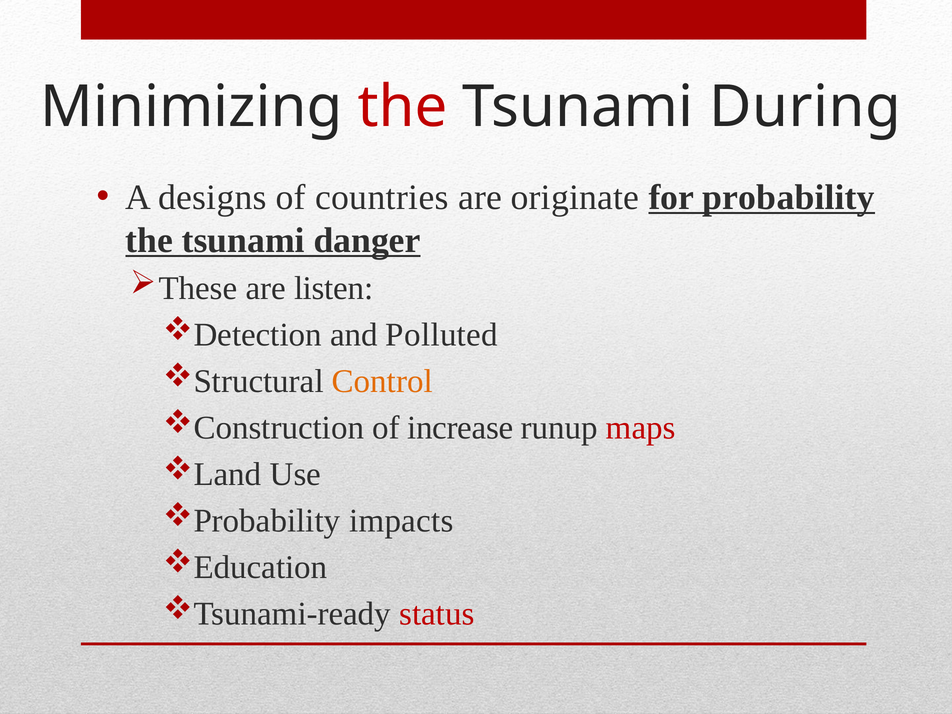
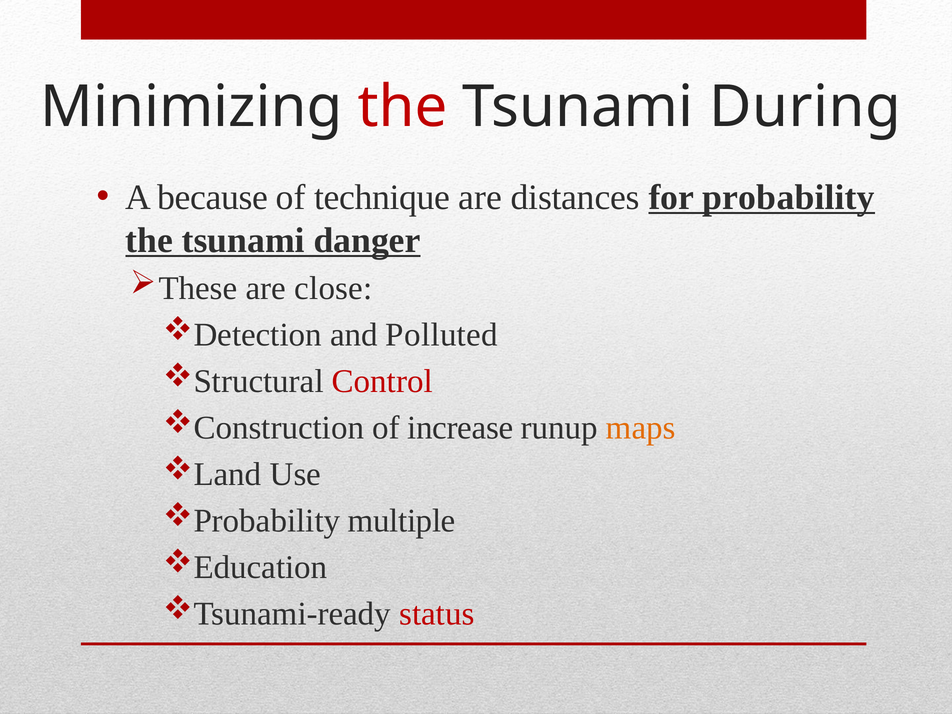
designs: designs -> because (213, 197)
countries: countries -> technique (382, 197)
originate: originate -> distances (575, 197)
listen: listen -> close (333, 288)
Control colour: orange -> red (382, 381)
maps colour: red -> orange (641, 428)
impacts: impacts -> multiple (402, 521)
